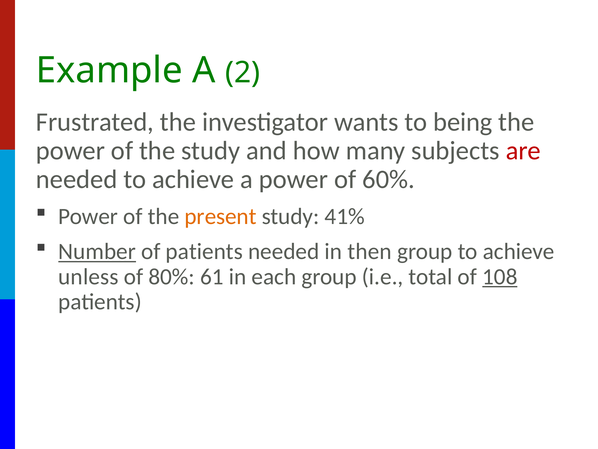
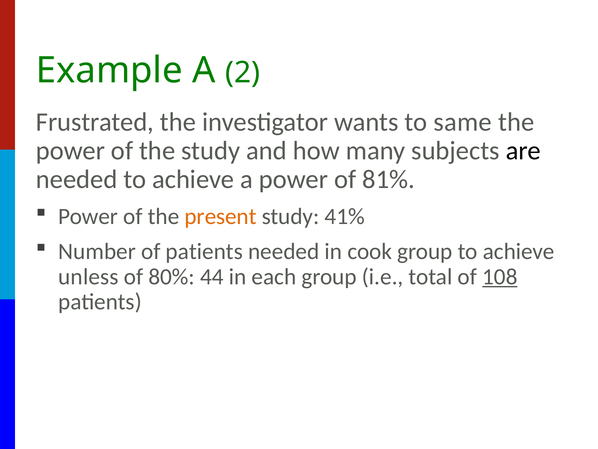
being: being -> same (463, 122)
are colour: red -> black (523, 151)
60%: 60% -> 81% (389, 179)
Number underline: present -> none (97, 251)
then: then -> cook (370, 251)
61: 61 -> 44 (212, 276)
